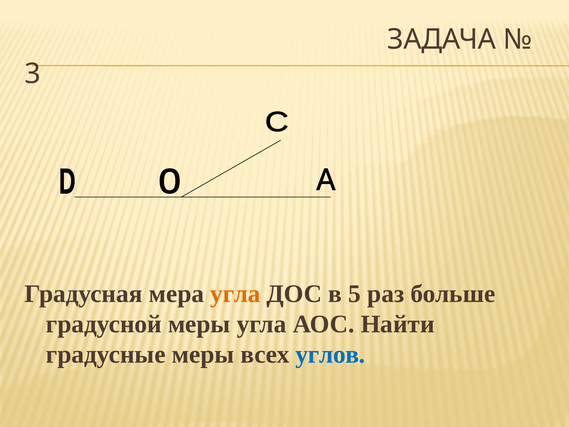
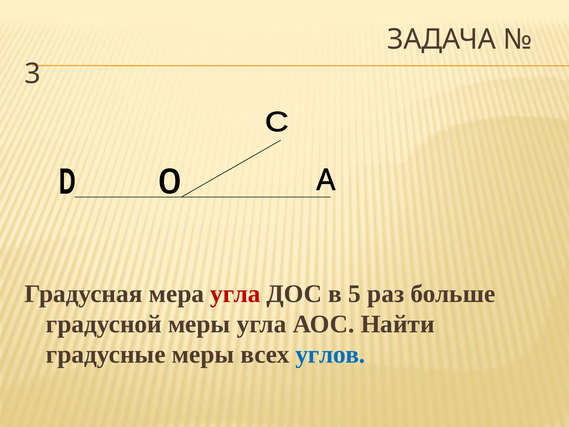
угла colour: orange -> red (235, 294)
